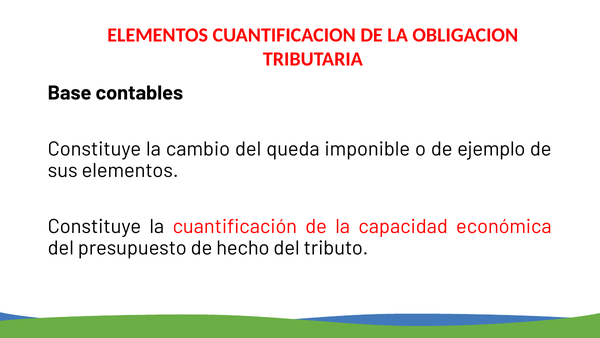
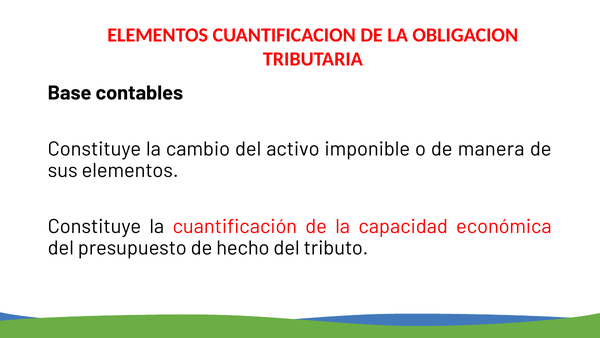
queda: queda -> activo (293, 149)
ejemplo: ejemplo -> manera (491, 149)
